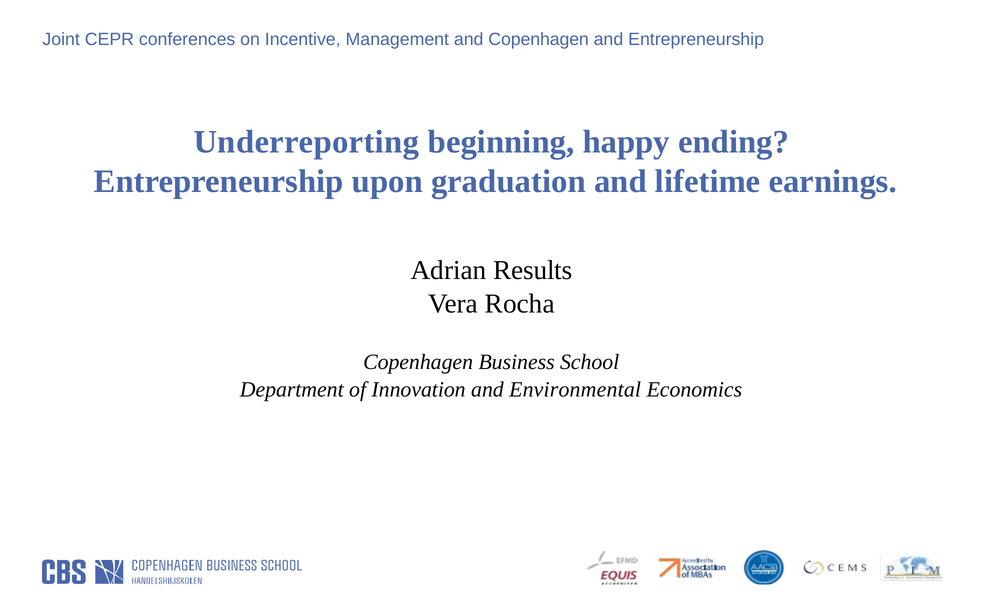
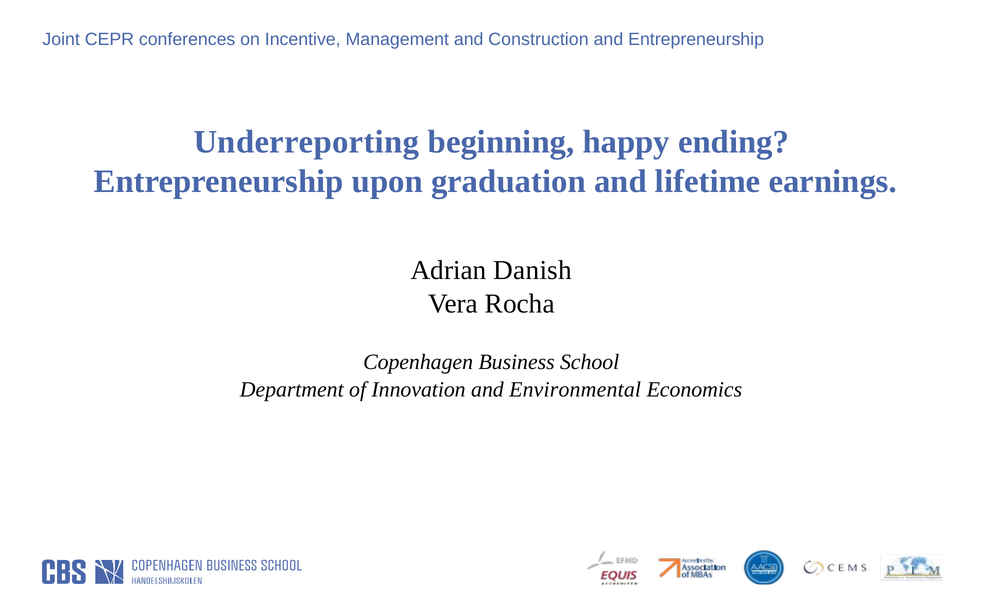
and Copenhagen: Copenhagen -> Construction (539, 39)
Results: Results -> Danish (533, 270)
